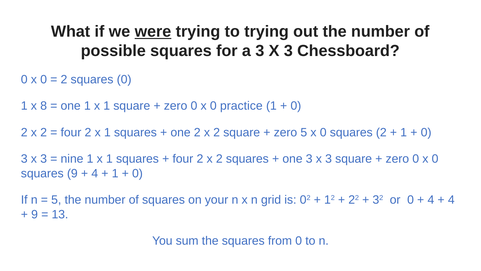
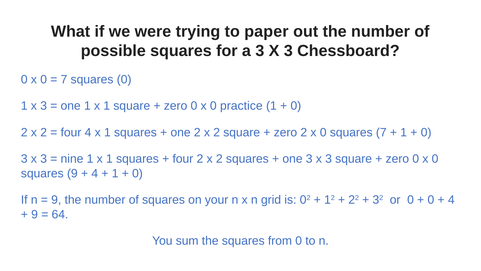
were underline: present -> none (153, 32)
to trying: trying -> paper (266, 32)
2: 2 -> 7 (64, 79)
1 x 8: 8 -> 3 (44, 106)
2: 2 -> 4 (88, 132)
zero 5: 5 -> 2 (304, 132)
squares 2: 2 -> 7 (381, 132)
5: 5 -> 9 (56, 200)
4: 4 -> 0 (431, 200)
13: 13 -> 64 (60, 214)
